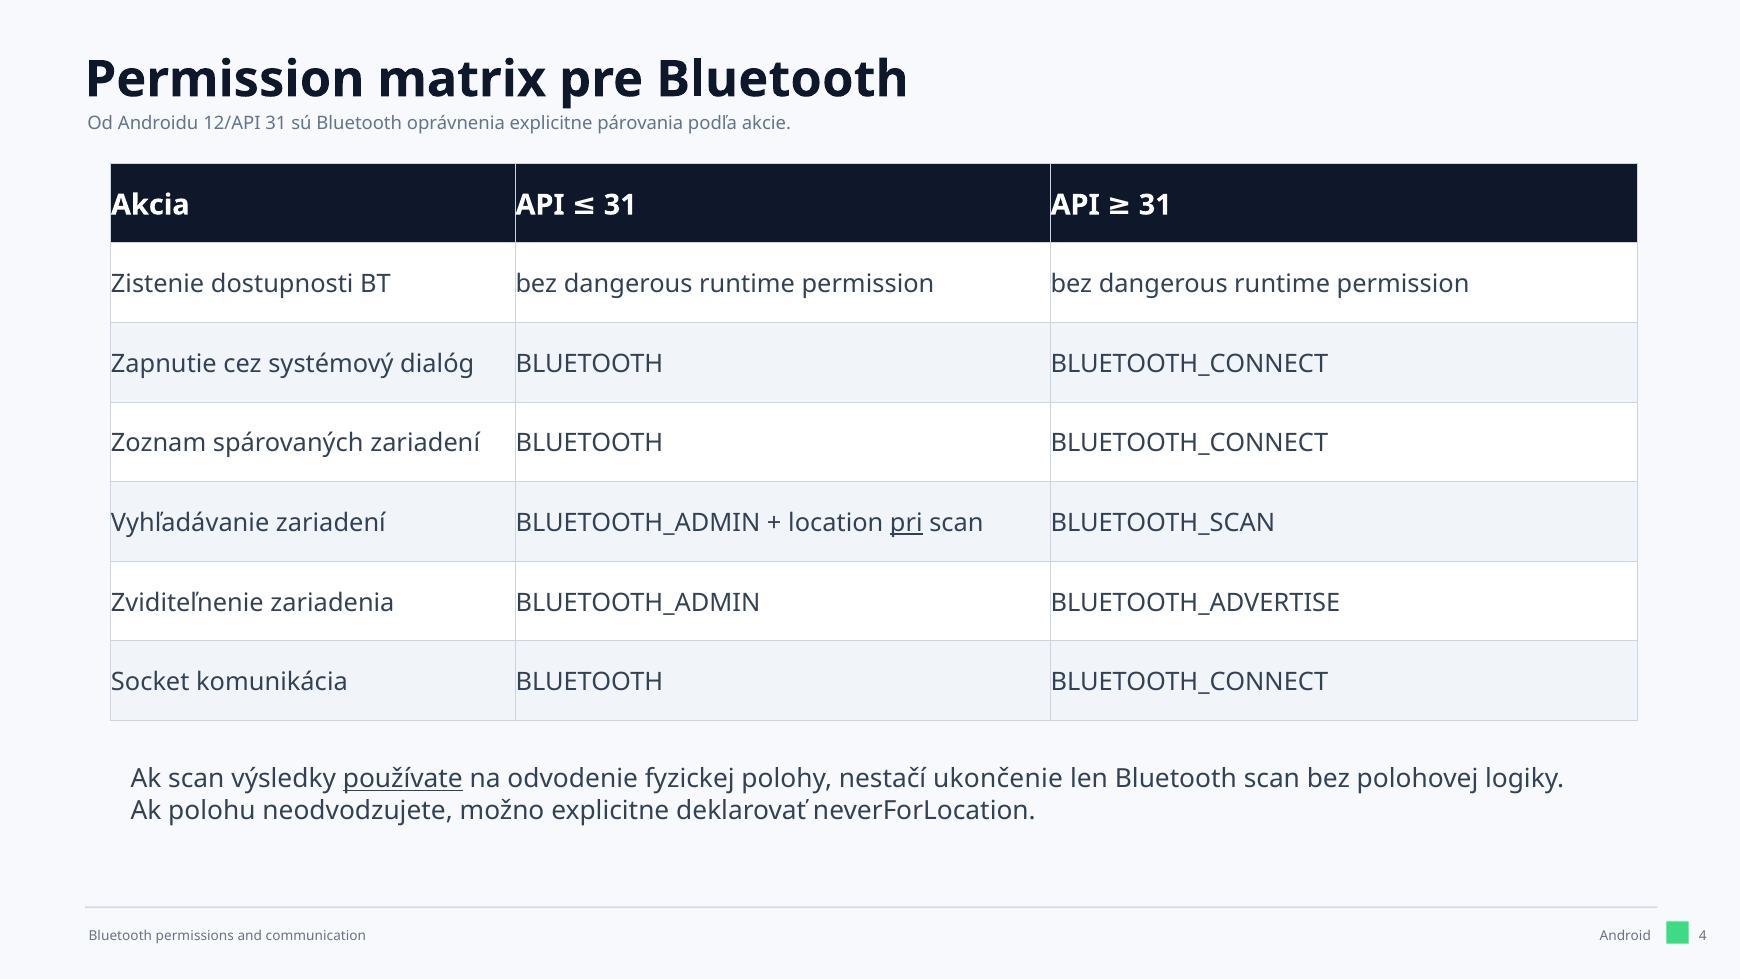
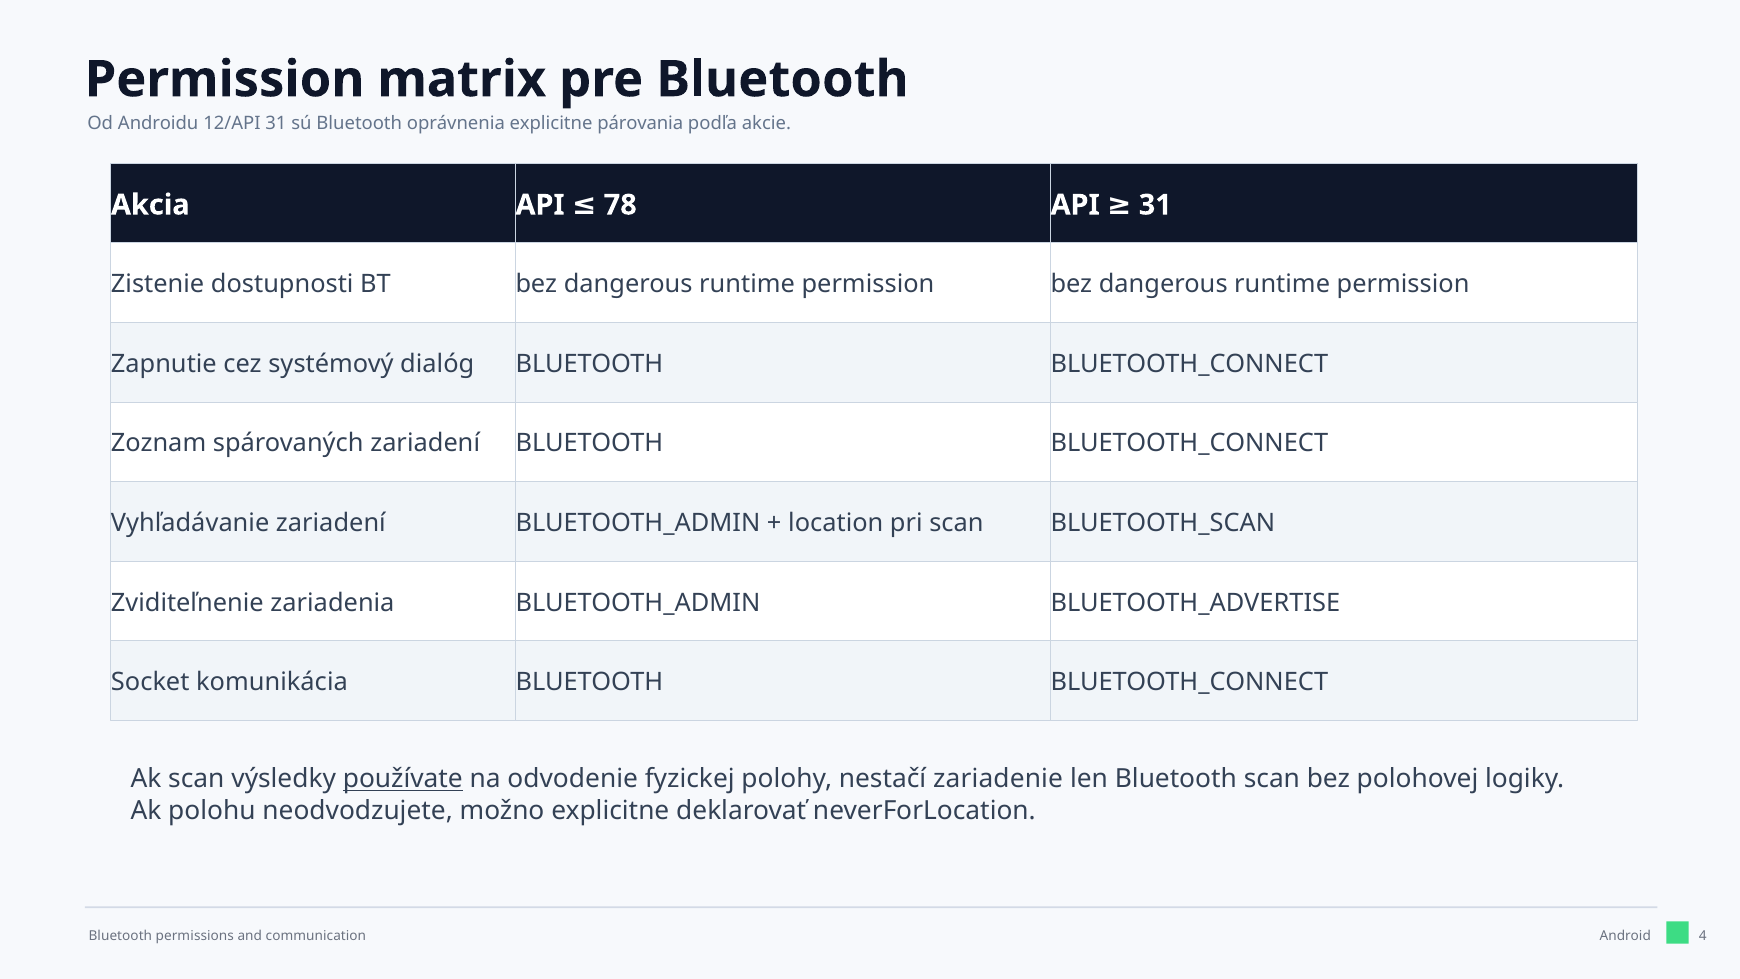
Akcia API 31: 31 -> 78 (620, 205)
pri underline: present -> none (906, 523)
ukončenie: ukončenie -> zariadenie (998, 779)
